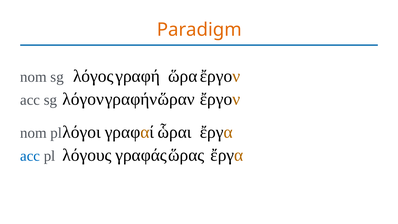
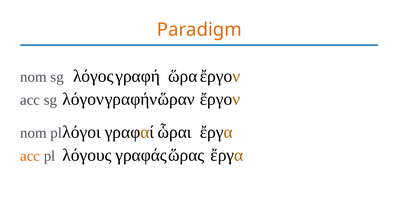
acc colour: blue -> orange (30, 156)
